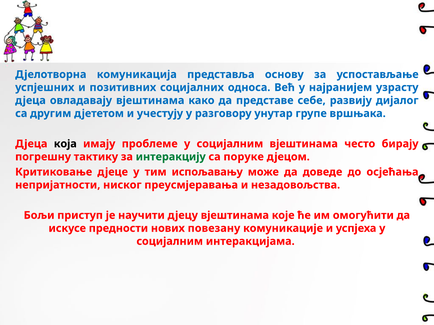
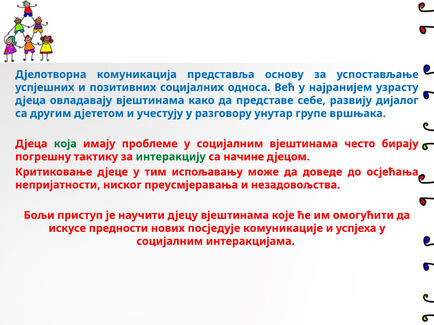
која colour: black -> green (65, 144)
поруке: поруке -> начине (244, 157)
повезану: повезану -> посједује (214, 229)
